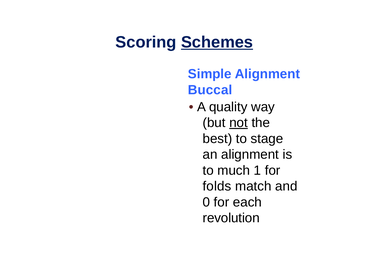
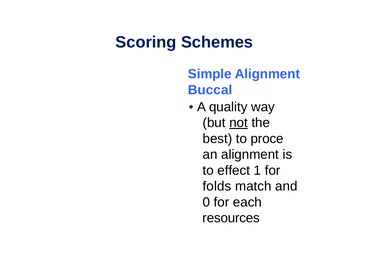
Schemes underline: present -> none (217, 42)
stage: stage -> proce (267, 139)
much: much -> effect (234, 170)
revolution: revolution -> resources (231, 218)
